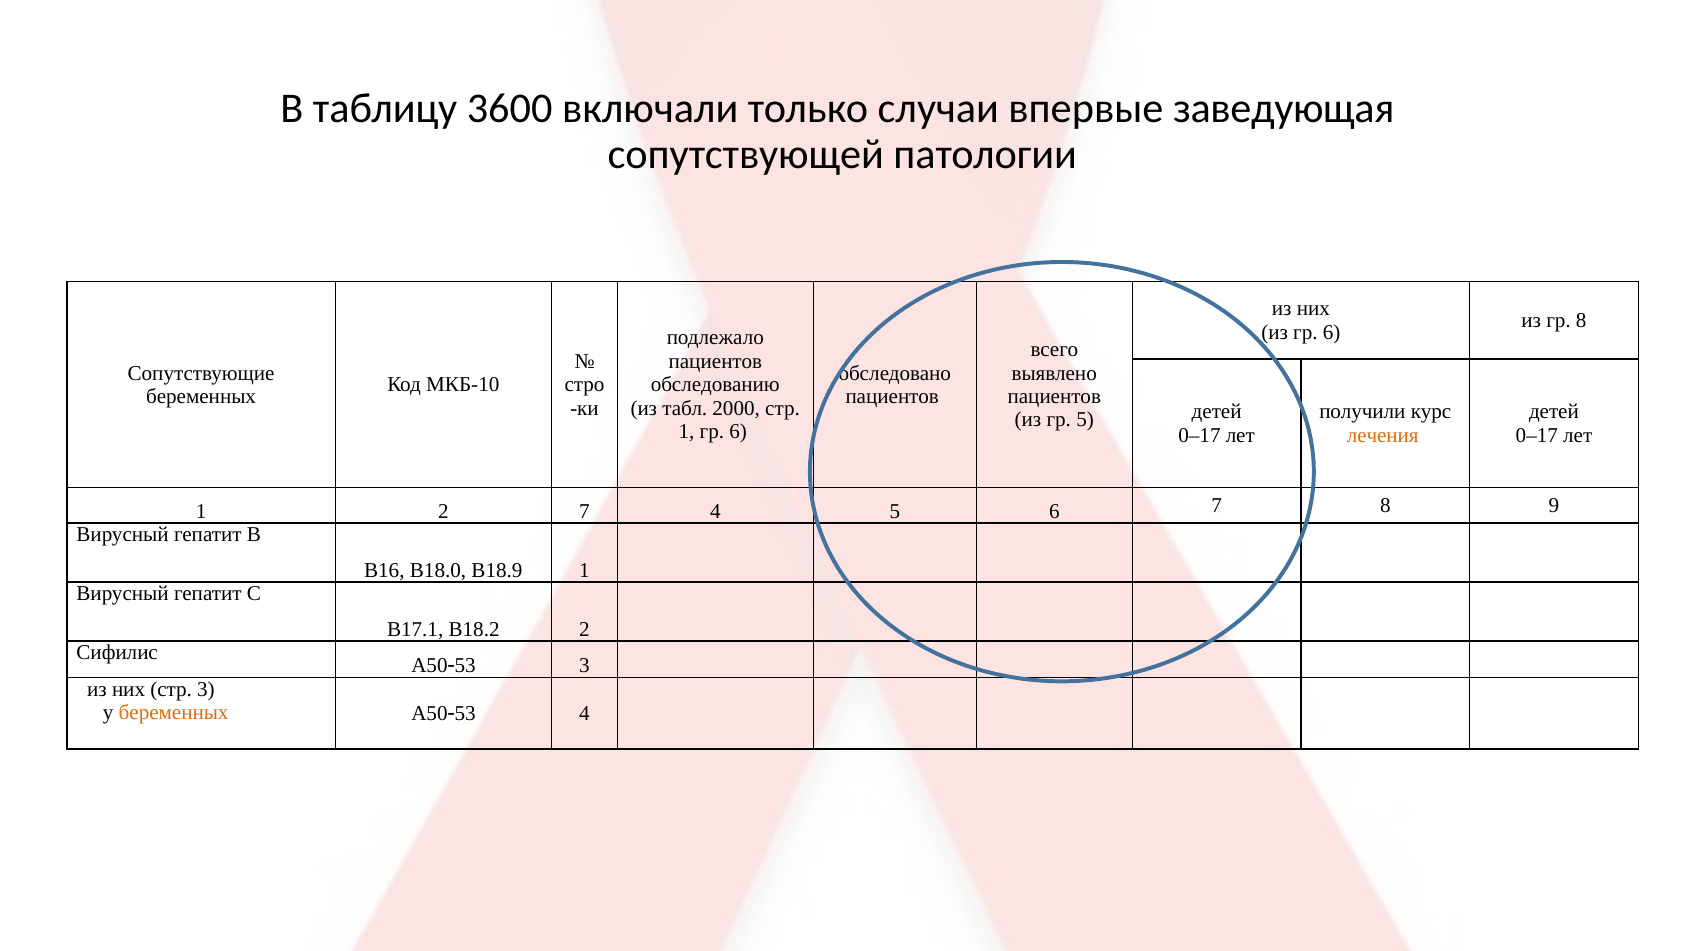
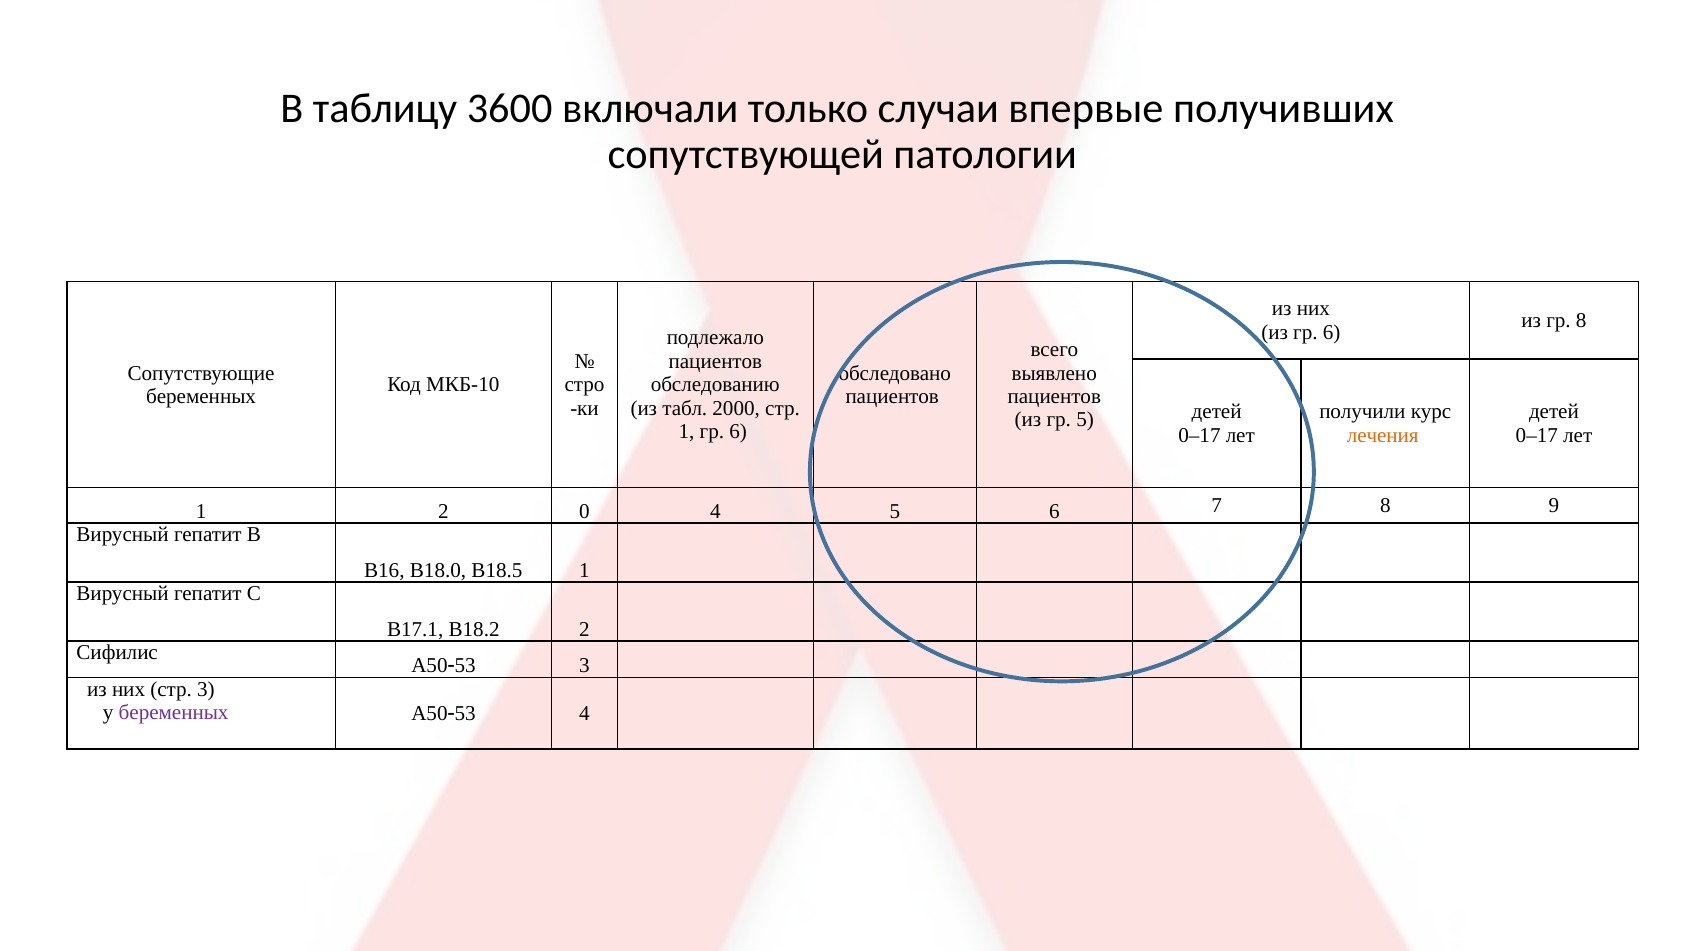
заведующая: заведующая -> получивших (1284, 109)
2 7: 7 -> 0 (585, 512)
В18.9: В18.9 -> В18.5 (497, 571)
беременных colour: orange -> purple (174, 713)
